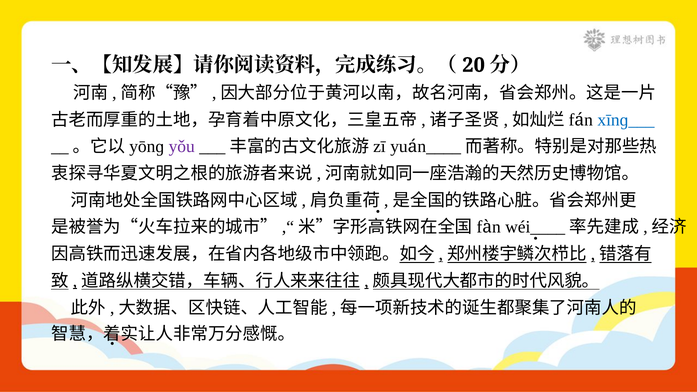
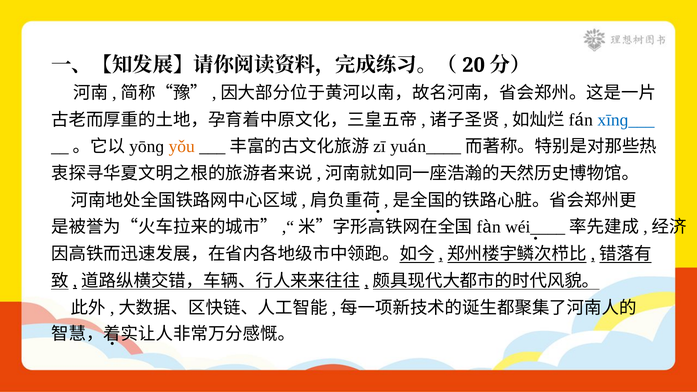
yǒu colour: purple -> orange (182, 147)
